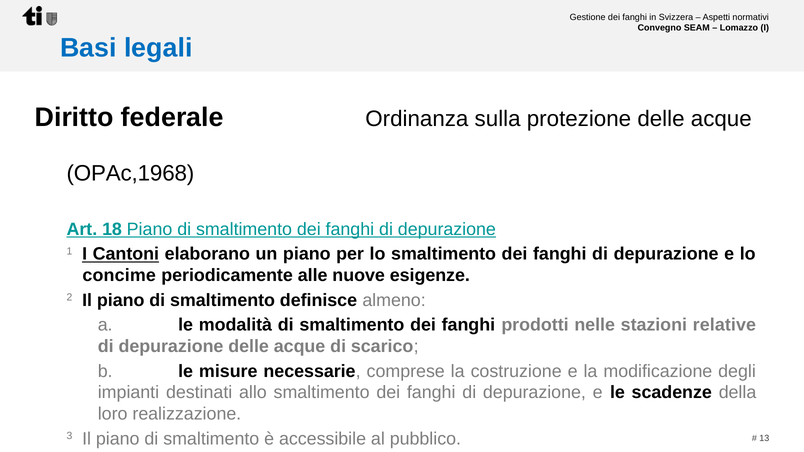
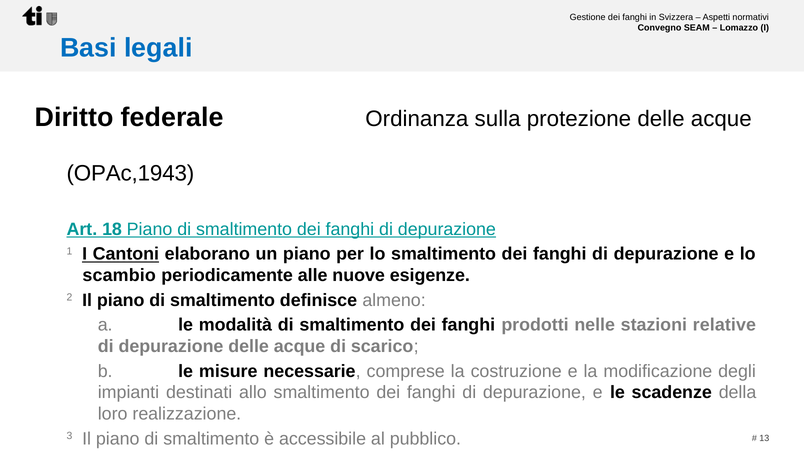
OPAc,1968: OPAc,1968 -> OPAc,1943 (130, 173)
concime: concime -> scambio (119, 276)
